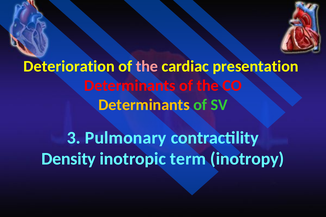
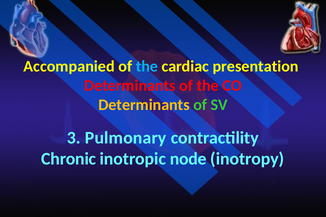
Deterioration: Deterioration -> Accompanied (69, 66)
the colour: pink -> light blue (147, 66)
Density: Density -> Chronic (69, 159)
term: term -> node (188, 159)
